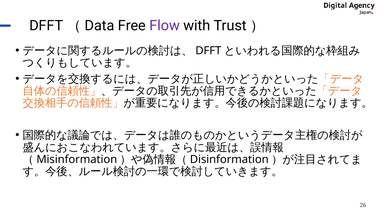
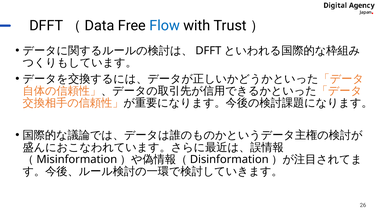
Flow colour: purple -> blue (165, 26)
